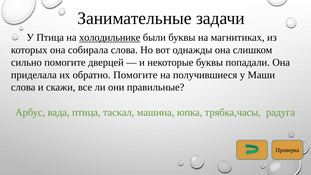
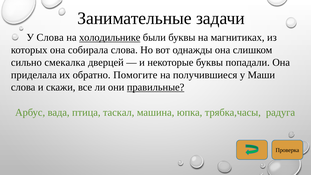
У Птица: Птица -> Слова (50, 37)
сильно помогите: помогите -> смекалка (65, 62)
правильные underline: none -> present (156, 87)
